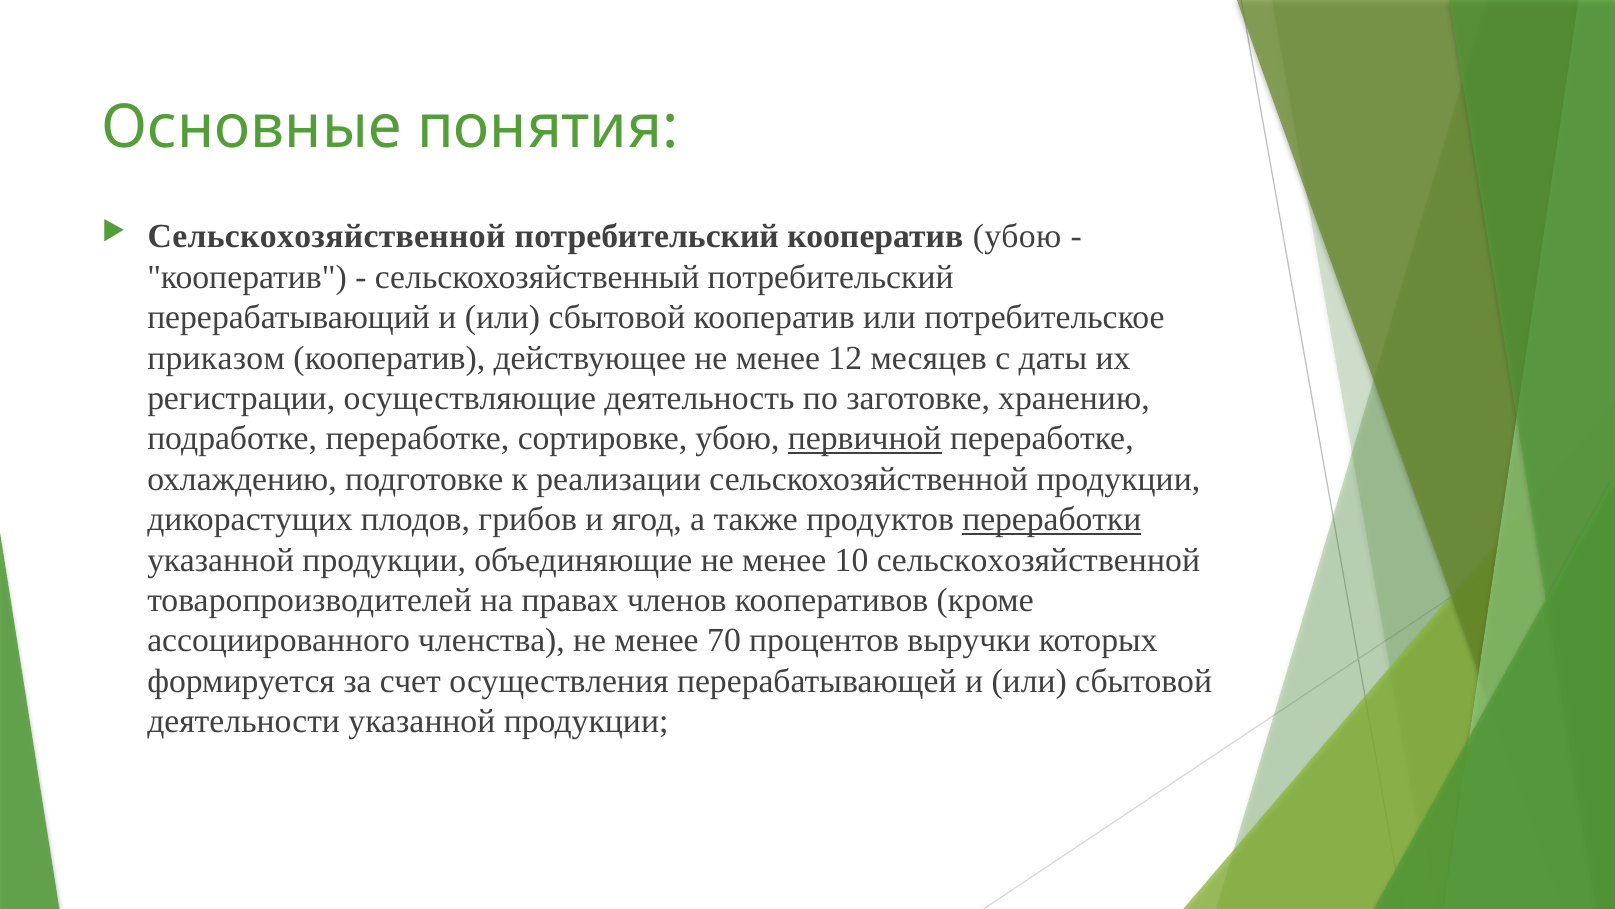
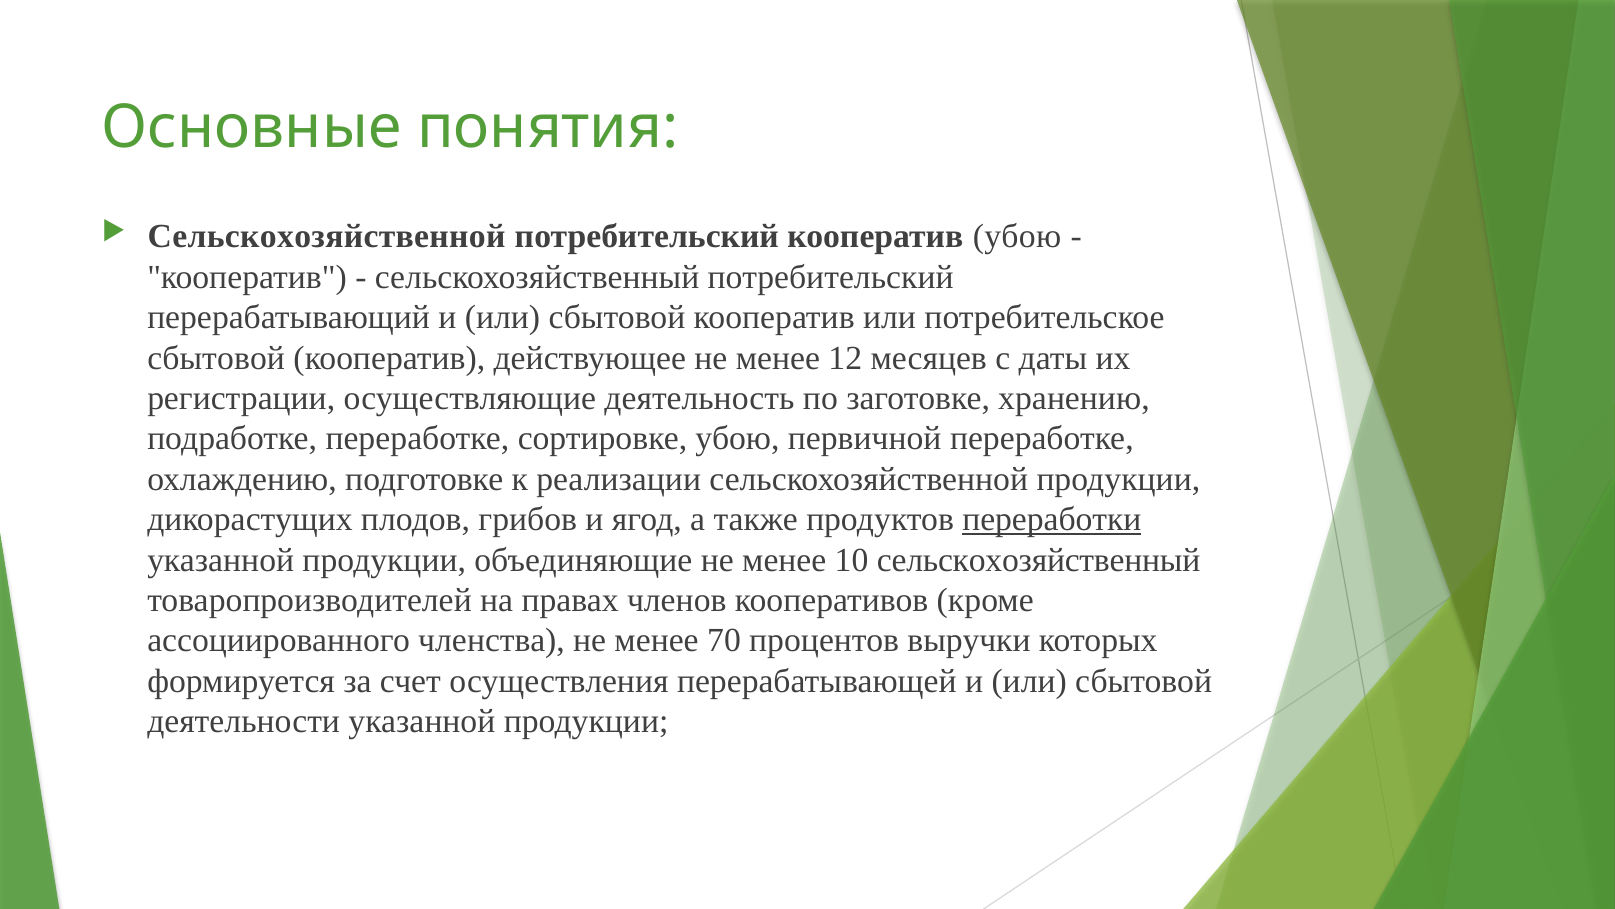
приказом: приказом -> сбытовой (216, 358)
первичной underline: present -> none (865, 438)
10 сельскохозяйственной: сельскохозяйственной -> сельскохозяйственный (1039, 560)
